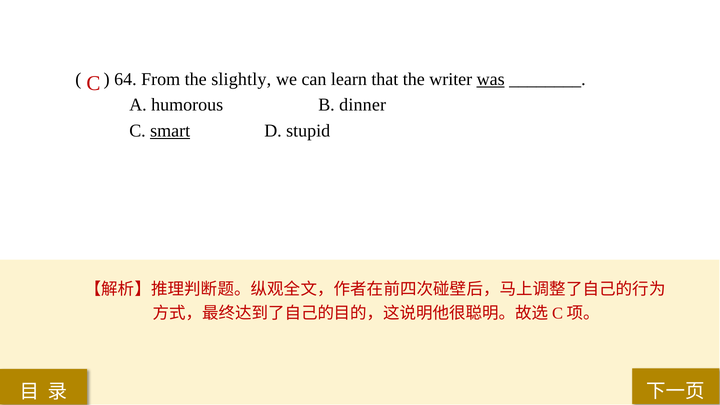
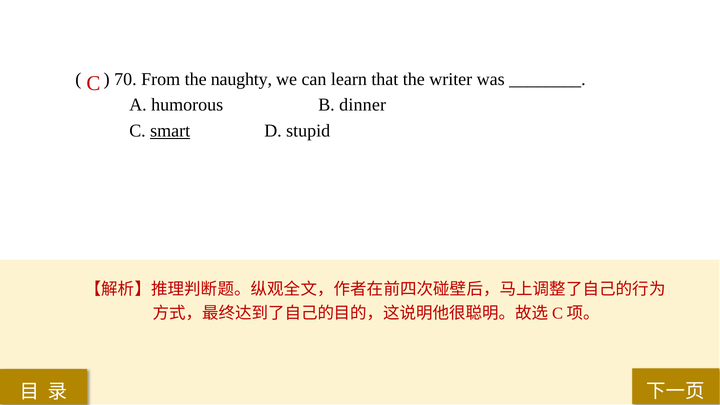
64: 64 -> 70 (125, 79)
slightly: slightly -> naughty (241, 79)
was underline: present -> none (491, 79)
